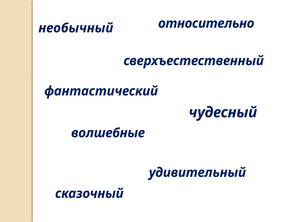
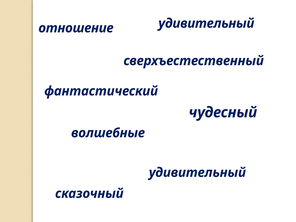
относительно: относительно -> удивительный (206, 23)
необычный: необычный -> отношение (76, 28)
